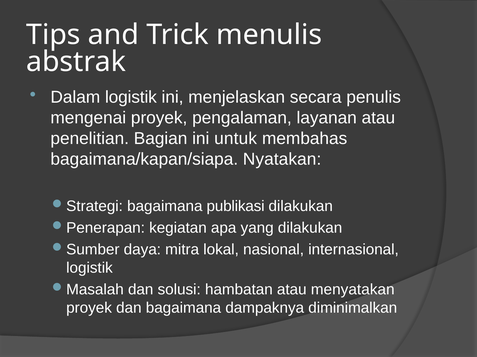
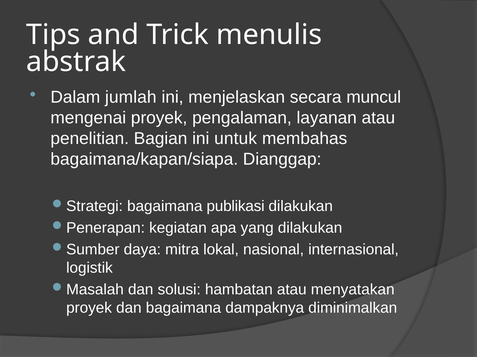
Dalam logistik: logistik -> jumlah (131, 97)
penulis: penulis -> muncul (374, 97)
Nyatakan: Nyatakan -> Dianggap (282, 159)
